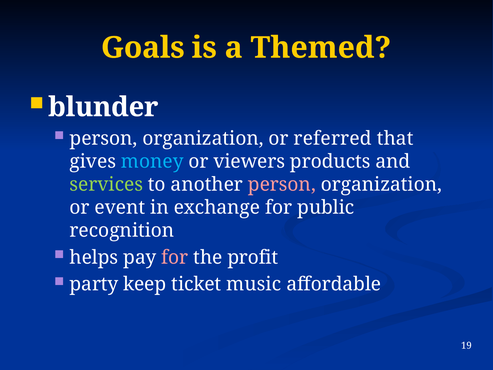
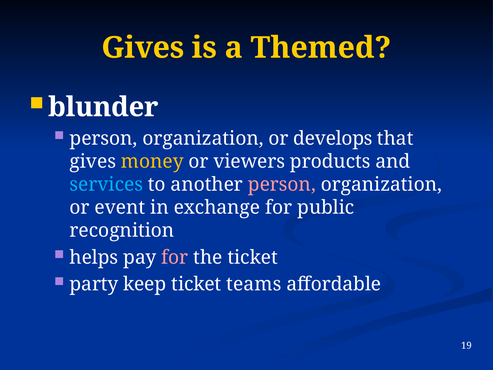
Goals: Goals -> Gives (143, 48)
referred: referred -> develops (333, 138)
money colour: light blue -> yellow (152, 161)
services colour: light green -> light blue (106, 184)
the profit: profit -> ticket (253, 257)
music: music -> teams (254, 284)
